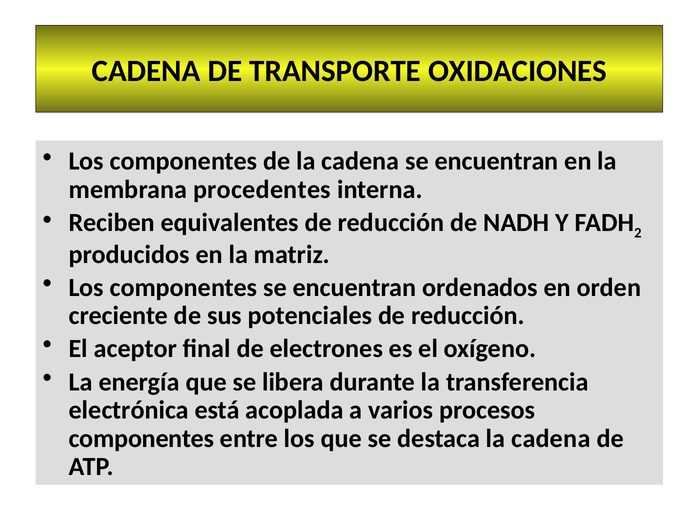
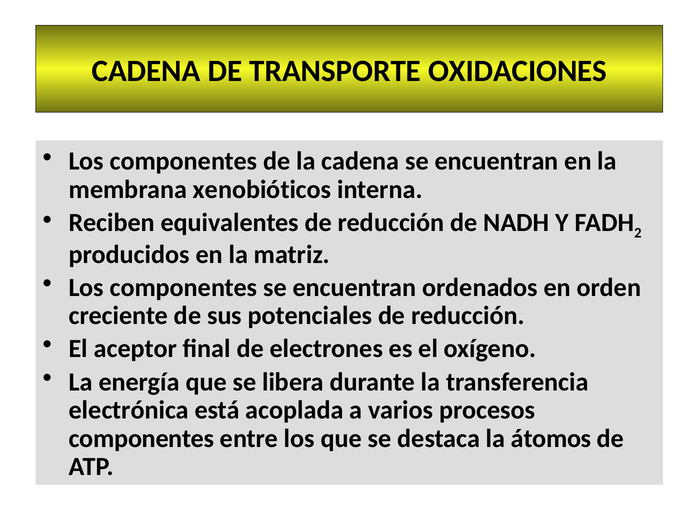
procedentes: procedentes -> xenobióticos (262, 190)
destaca la cadena: cadena -> átomos (551, 439)
